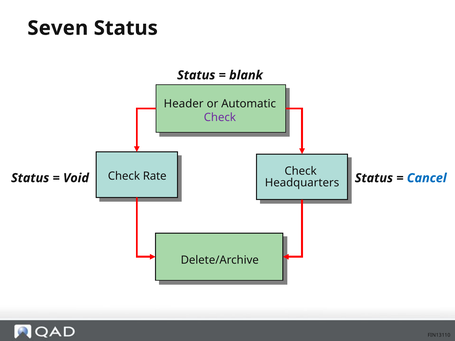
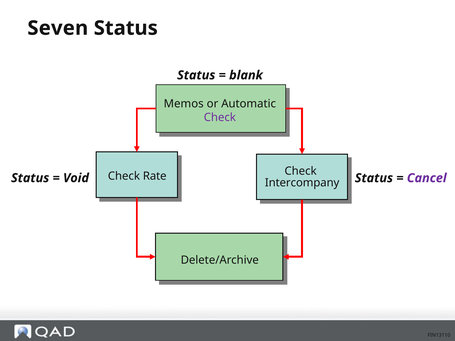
Header: Header -> Memos (184, 104)
Cancel colour: blue -> purple (427, 178)
Headquarters: Headquarters -> Intercompany (302, 183)
